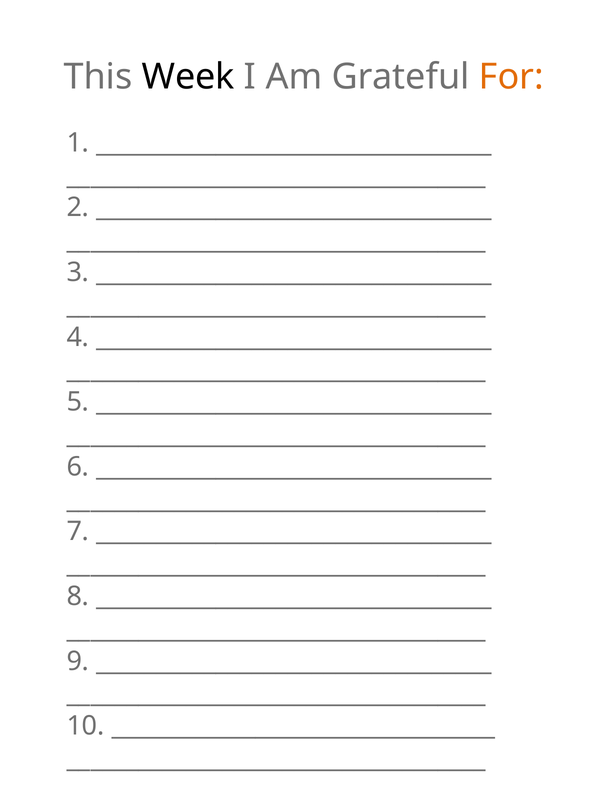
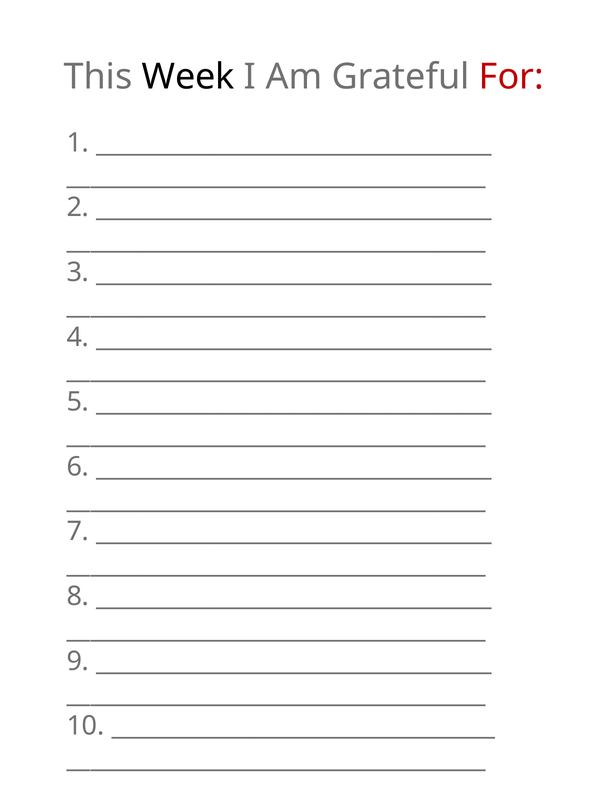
For colour: orange -> red (512, 77)
